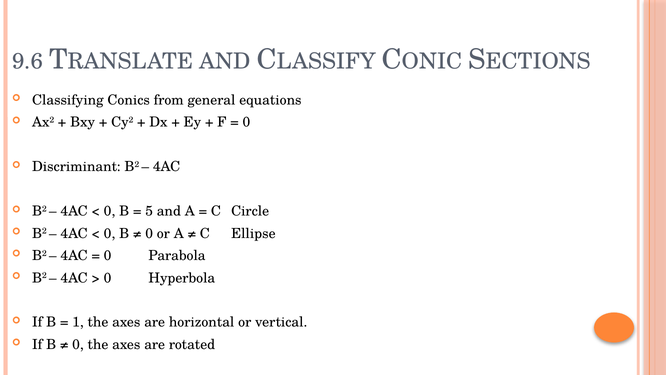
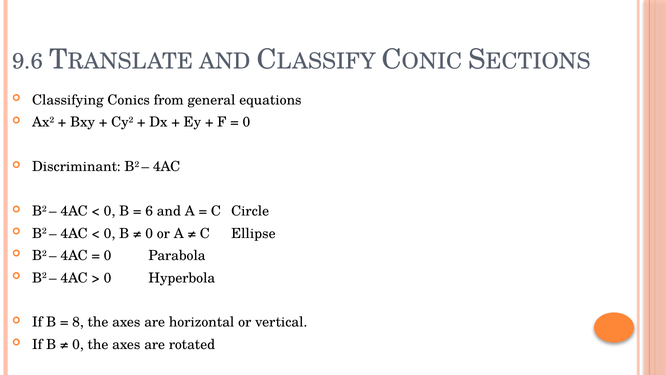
5: 5 -> 6 (149, 211)
1: 1 -> 8 (78, 322)
